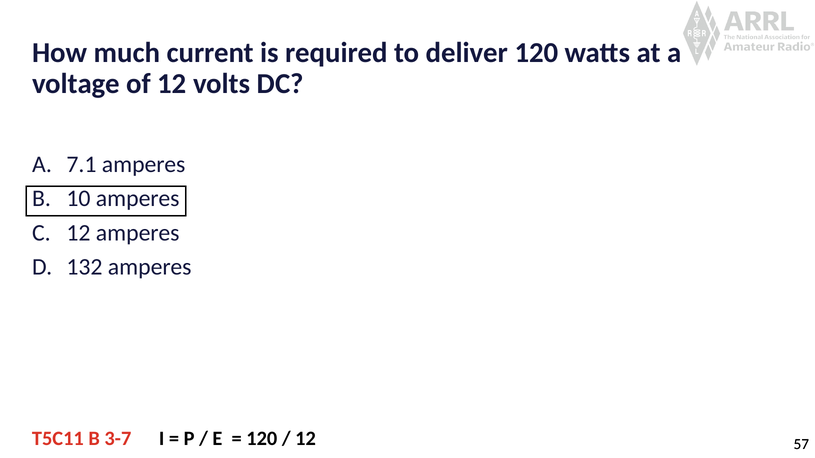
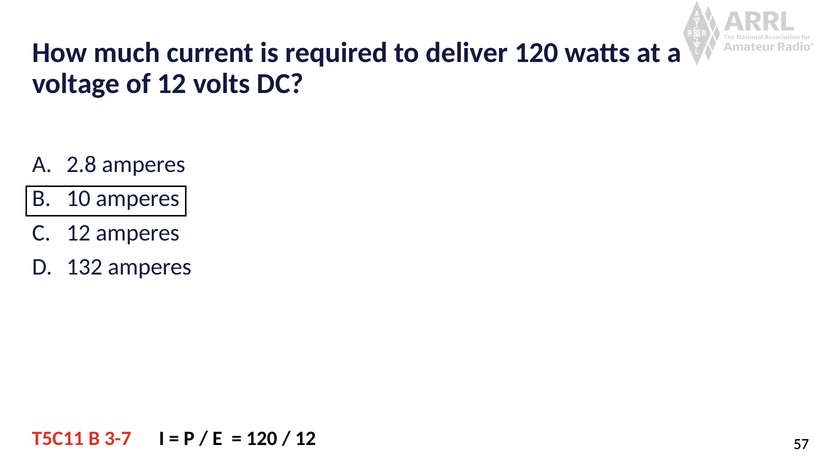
7.1: 7.1 -> 2.8 (81, 165)
